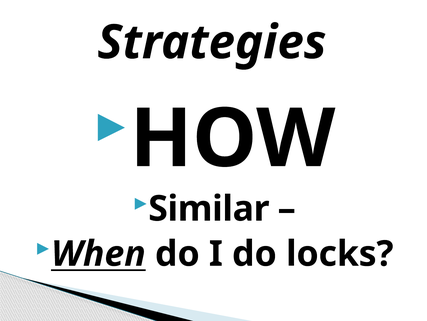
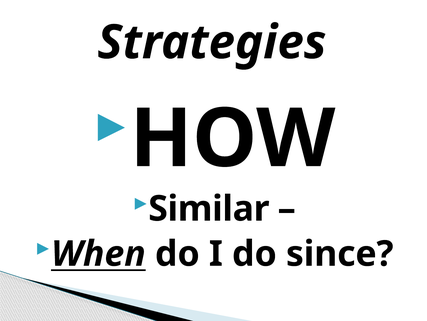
locks: locks -> since (340, 253)
